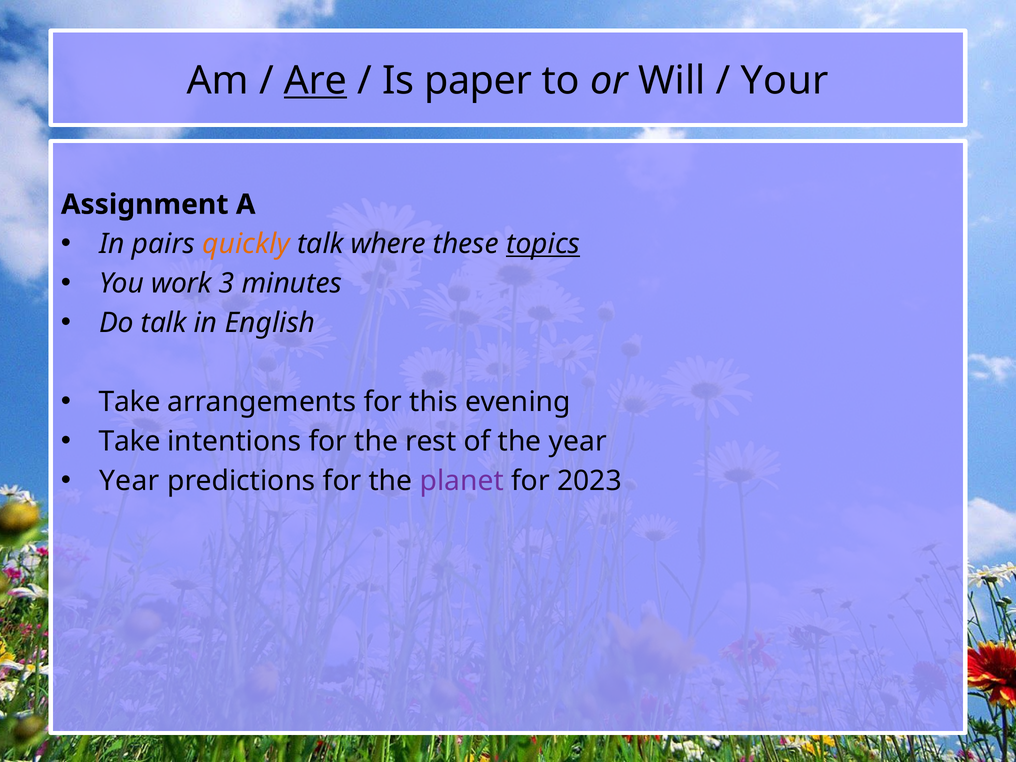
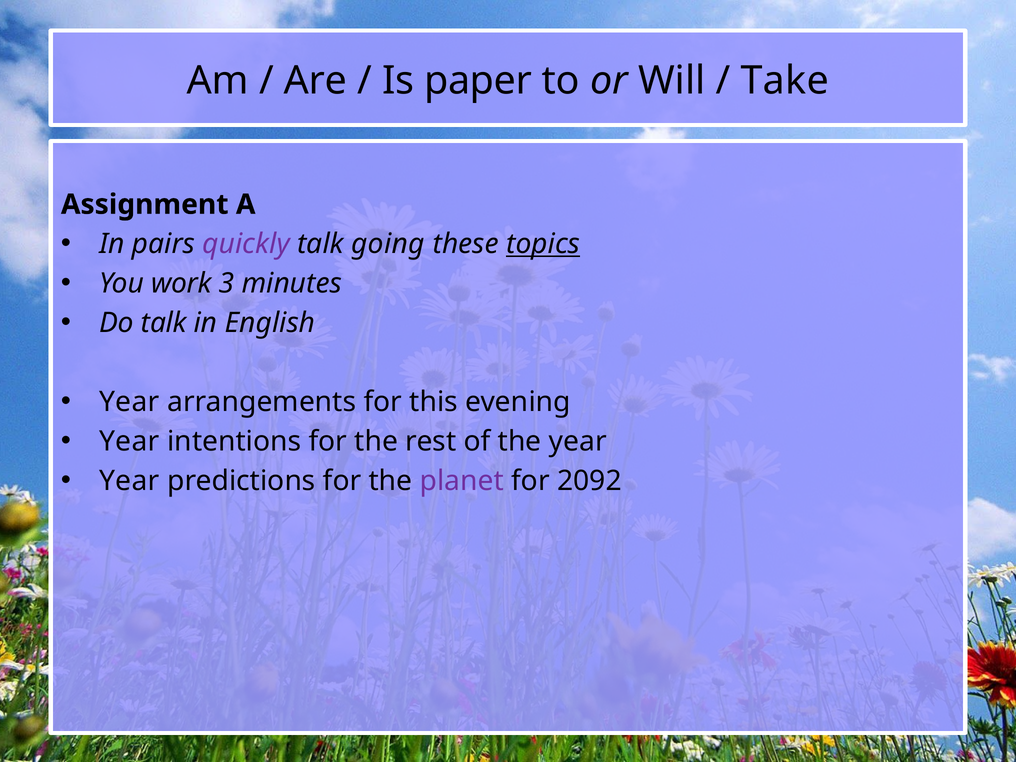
Are underline: present -> none (316, 80)
Your: Your -> Take (785, 80)
quickly colour: orange -> purple (246, 244)
where: where -> going (388, 244)
Take: Take -> Year (129, 402)
Take: Take -> Year (129, 442)
2023: 2023 -> 2092 (589, 481)
